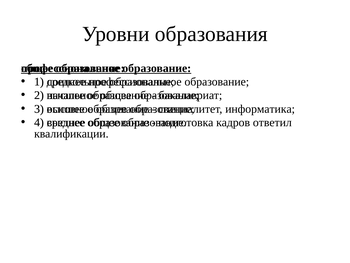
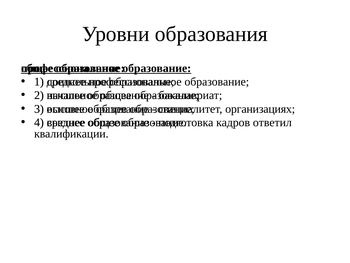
информатика: информатика -> организациях (260, 109)
